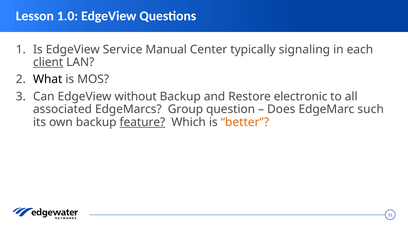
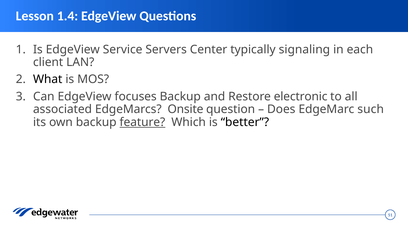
1.0: 1.0 -> 1.4 (68, 16)
Manual: Manual -> Servers (166, 50)
client underline: present -> none (48, 62)
without: without -> focuses (136, 97)
Group: Group -> Onsite (185, 110)
better colour: orange -> black (245, 122)
